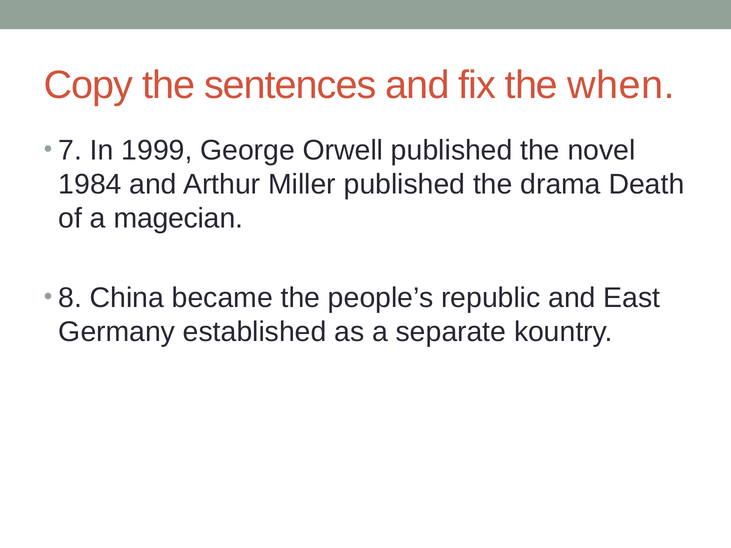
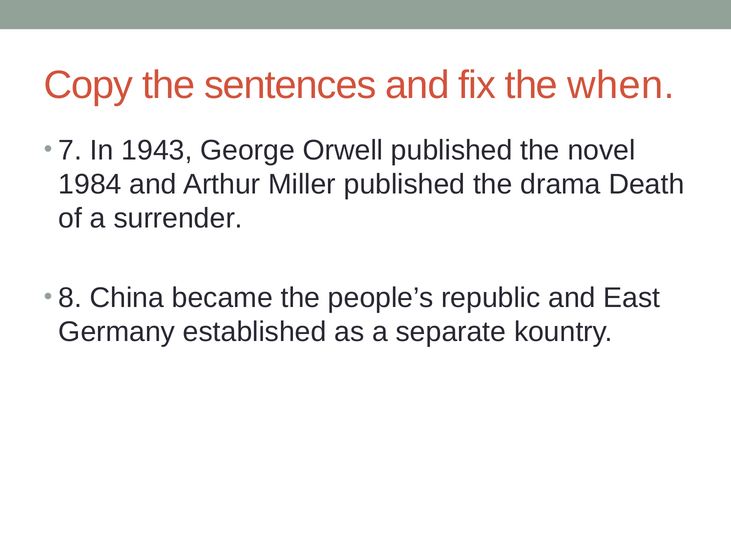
1999: 1999 -> 1943 (157, 151)
magecian: magecian -> surrender (178, 219)
